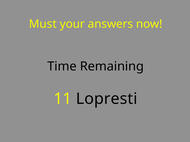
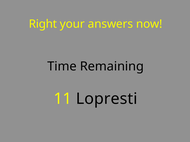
Must: Must -> Right (43, 24)
